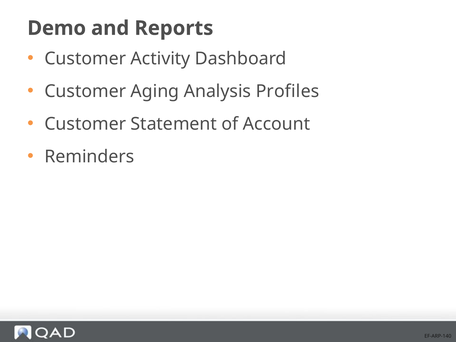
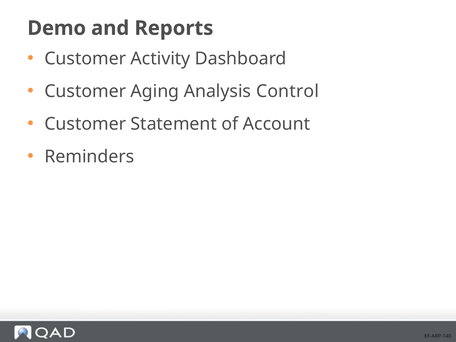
Profiles: Profiles -> Control (288, 91)
